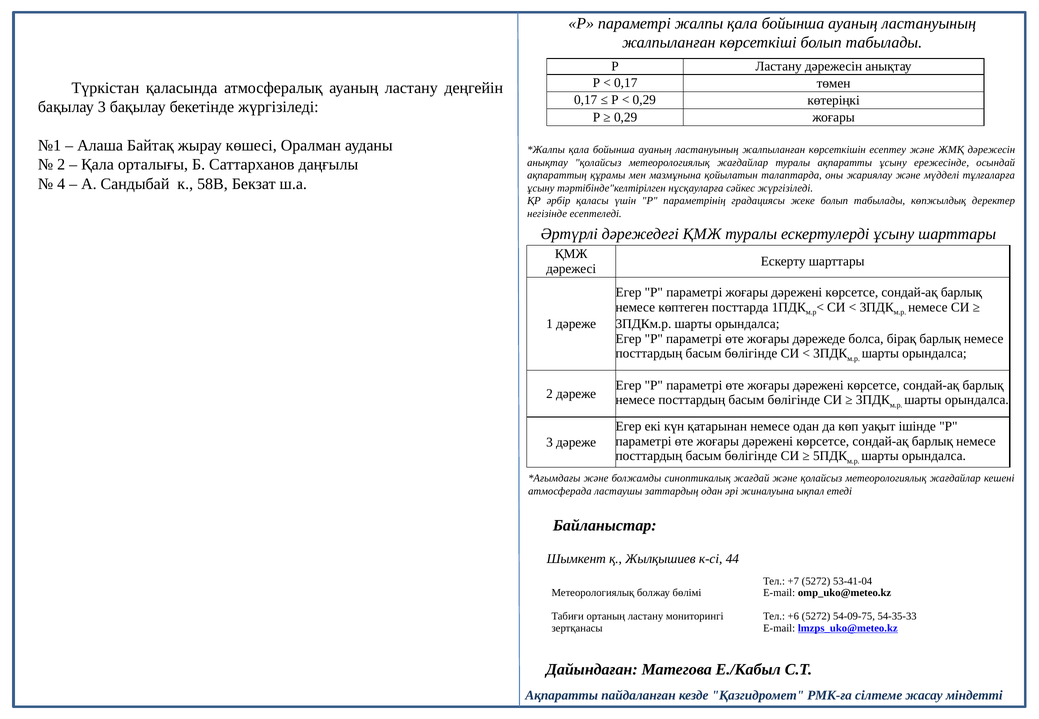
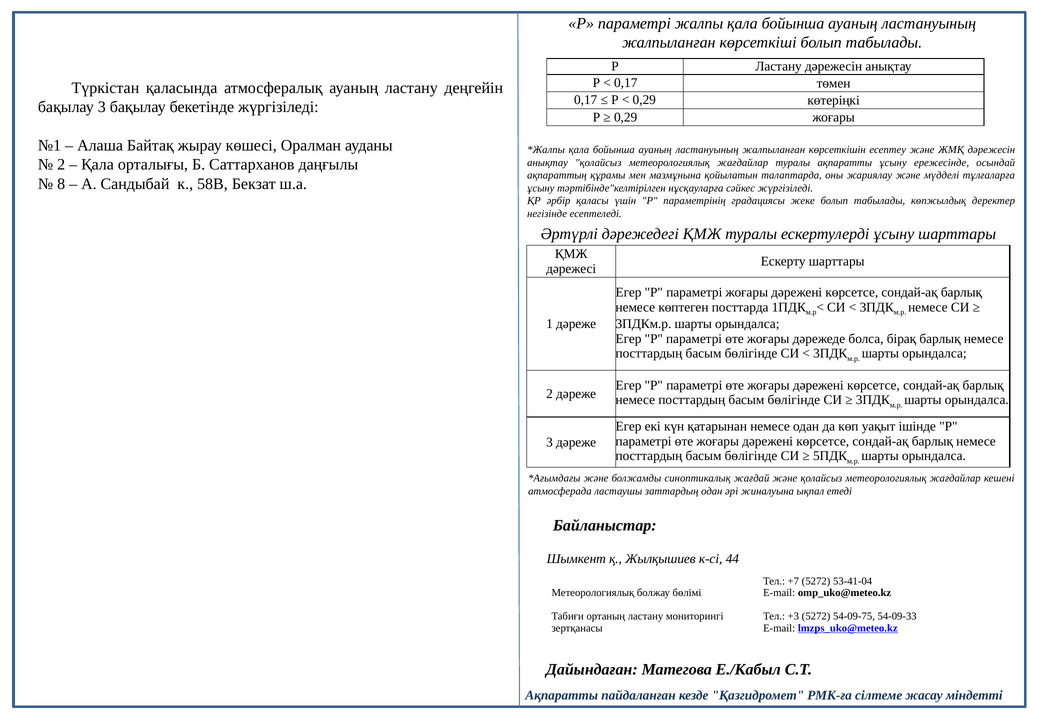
4: 4 -> 8 (61, 184)
+6: +6 -> +3 (793, 617)
54-35-33: 54-35-33 -> 54-09-33 (897, 617)
